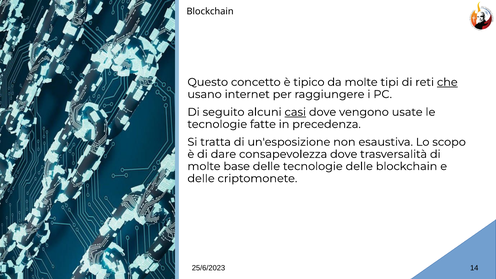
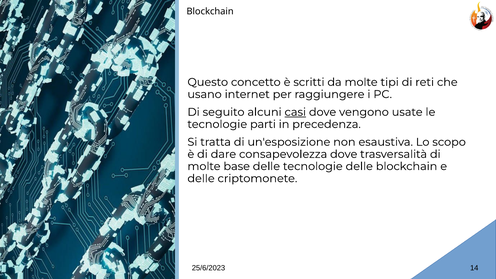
tipico: tipico -> scritti (309, 82)
che underline: present -> none (447, 82)
fatte: fatte -> parti (263, 124)
